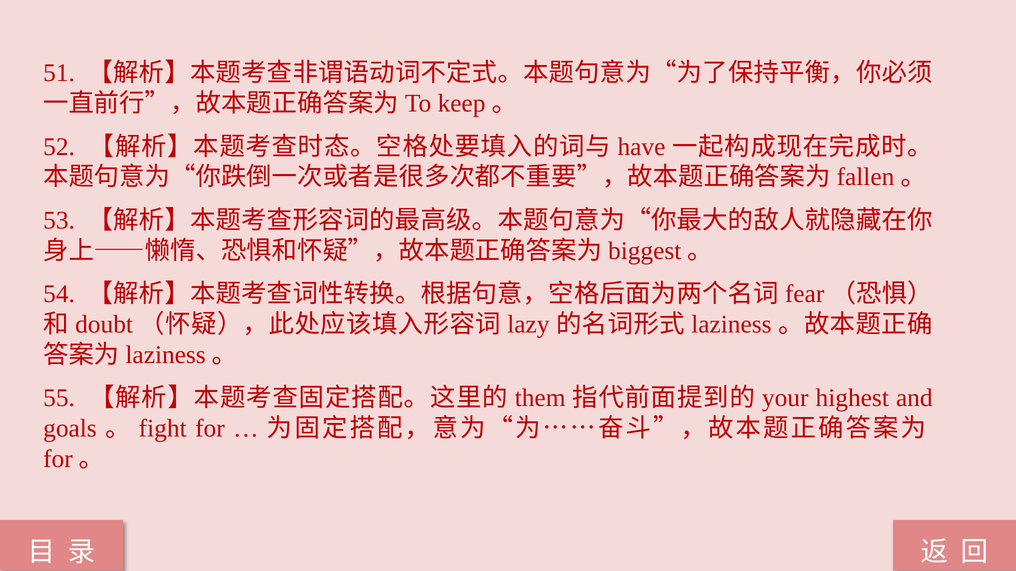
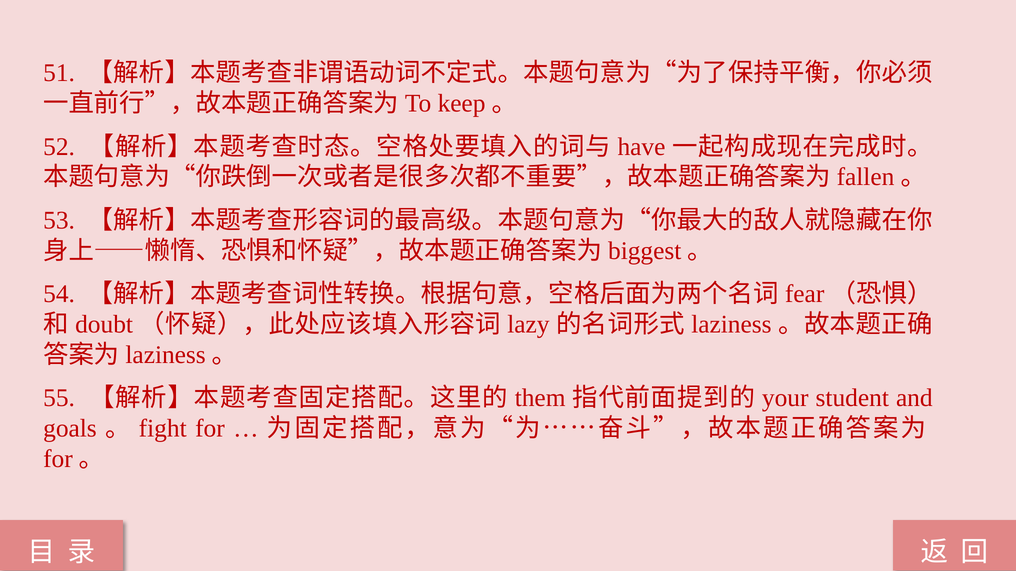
highest: highest -> student (852, 398)
